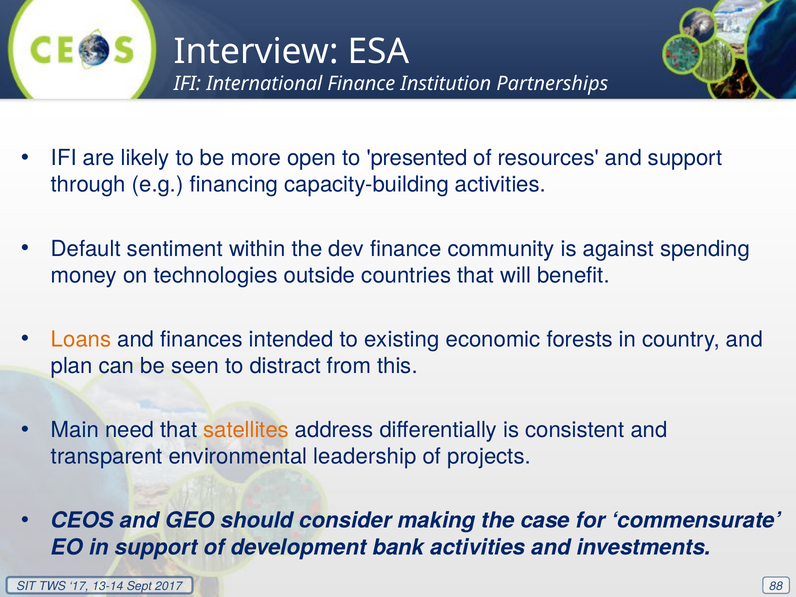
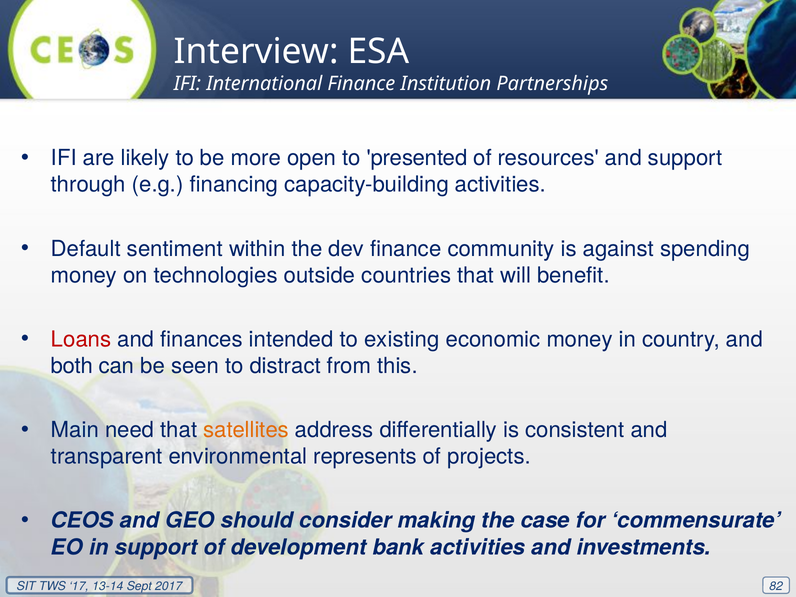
Loans colour: orange -> red (81, 339)
economic forests: forests -> money (580, 339)
plan: plan -> both (72, 366)
leadership: leadership -> represents (365, 457)
88: 88 -> 82 (776, 586)
